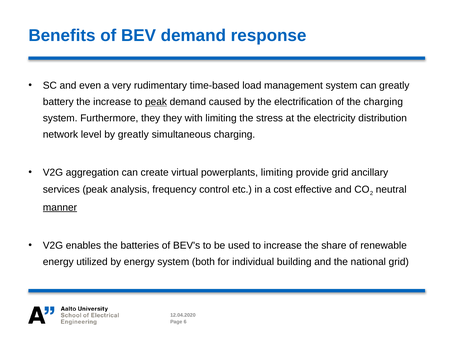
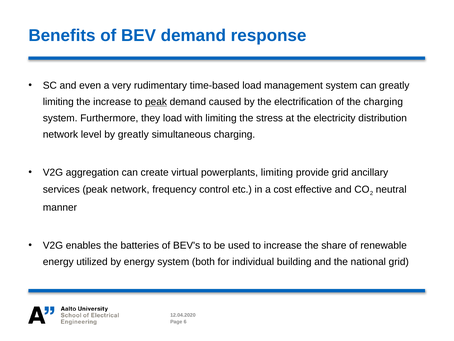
battery: battery -> limiting (58, 102)
they they: they -> load (172, 118)
peak analysis: analysis -> network (130, 189)
manner underline: present -> none (60, 207)
